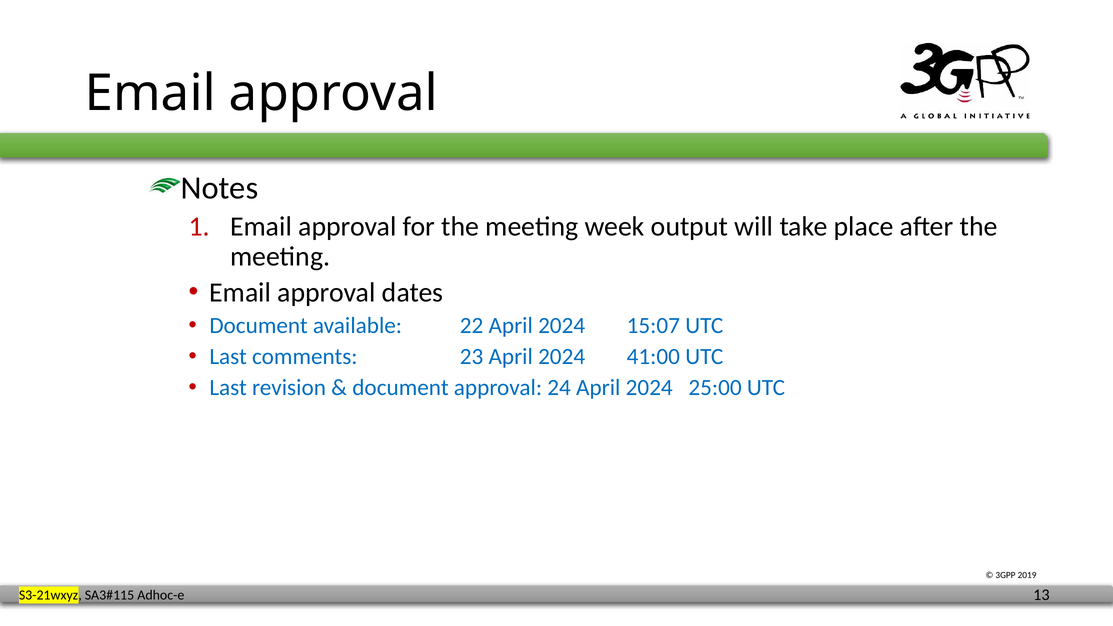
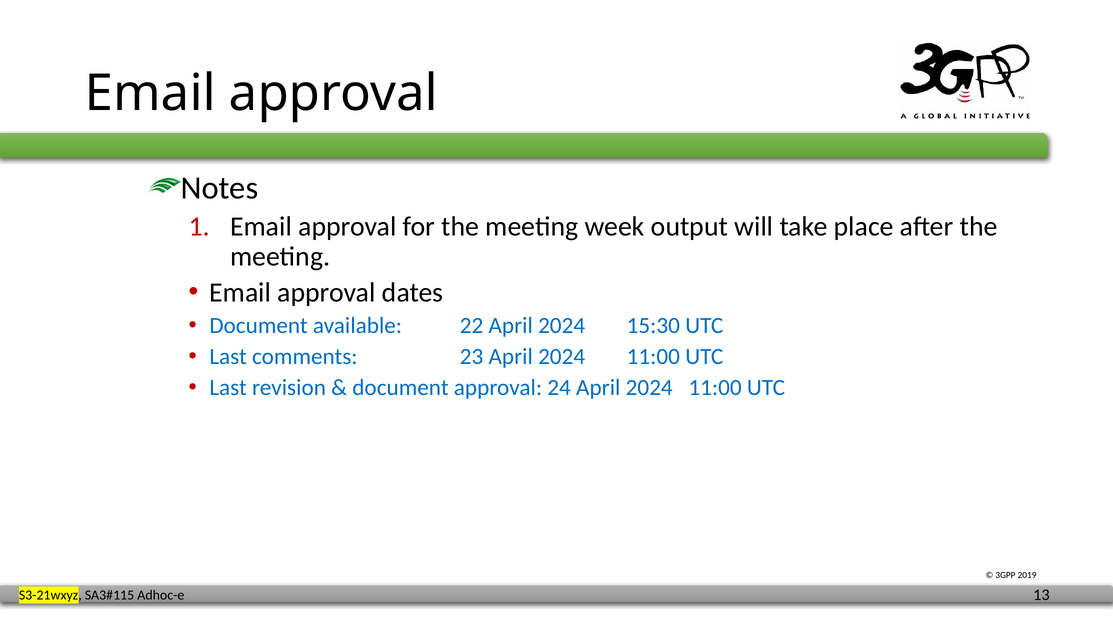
15:07: 15:07 -> 15:30 (653, 326)
23 April 2024 41:00: 41:00 -> 11:00 (653, 357)
24 April 2024 25:00: 25:00 -> 11:00 (715, 387)
